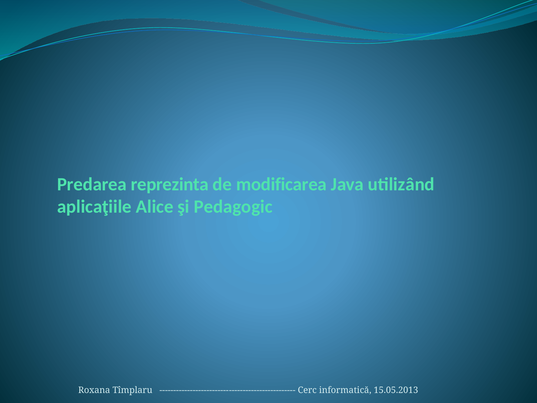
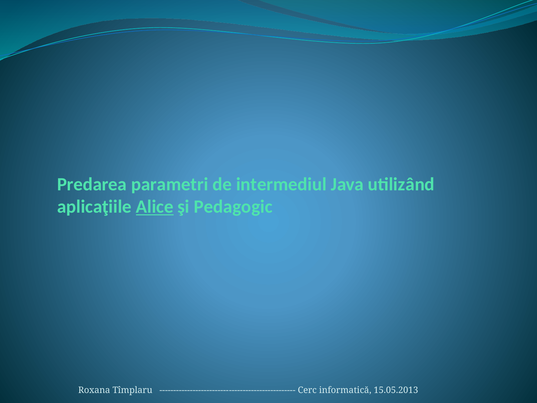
reprezinta: reprezinta -> parametri (170, 184)
modificarea: modificarea -> intermediul (281, 184)
Alice underline: none -> present (155, 207)
